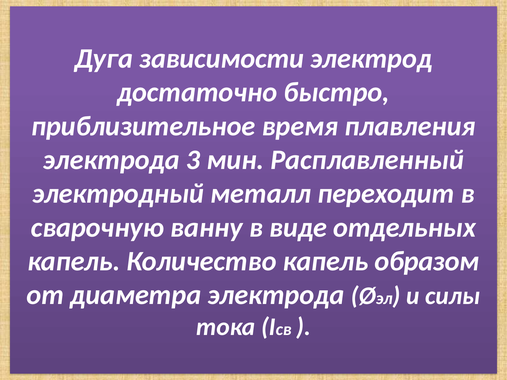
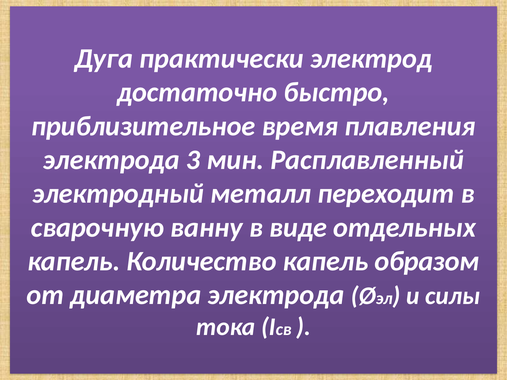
зависимости: зависимости -> практически (222, 59)
